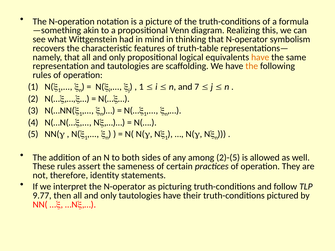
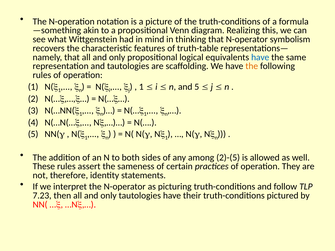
have colour: orange -> blue (260, 57)
and 7: 7 -> 5 (197, 87)
9.77: 9.77 -> 7.23 (42, 196)
